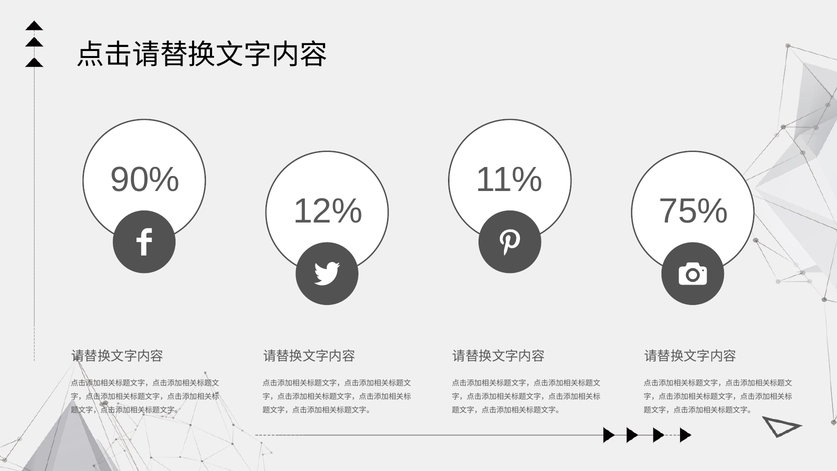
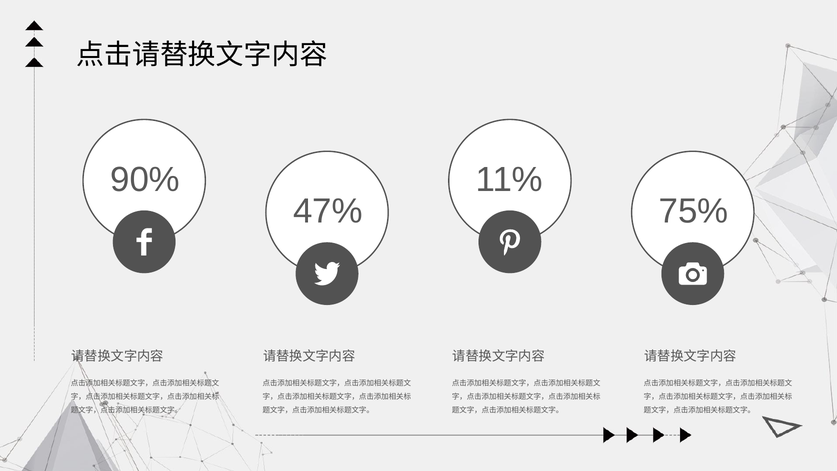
12%: 12% -> 47% (328, 211)
